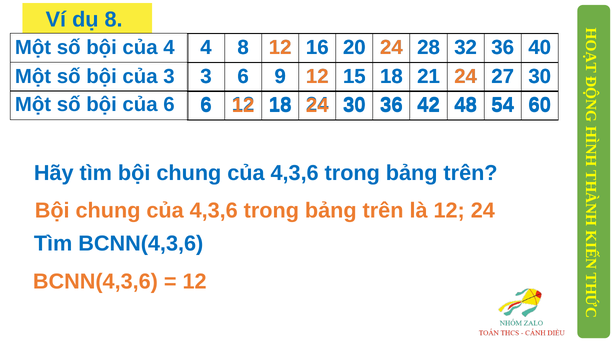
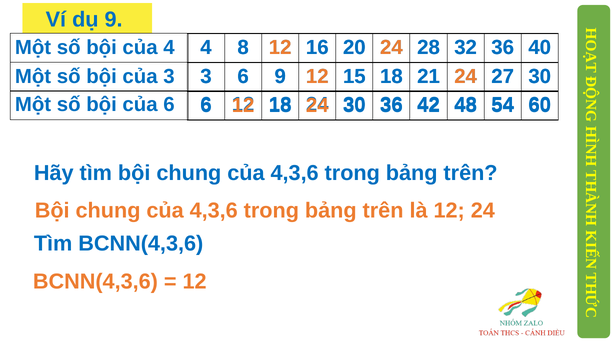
dụ 8: 8 -> 9 (114, 20)
